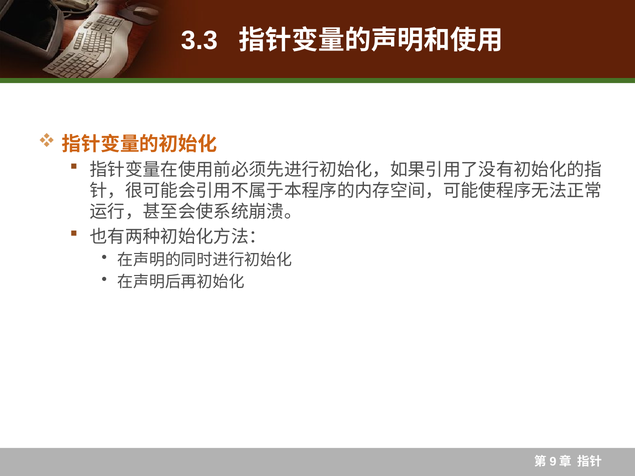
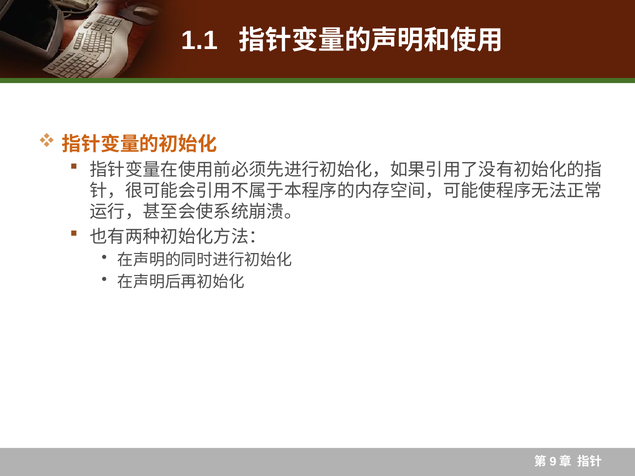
3.3: 3.3 -> 1.1 (199, 40)
